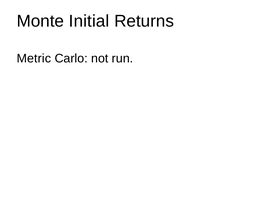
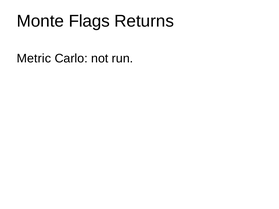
Initial: Initial -> Flags (89, 21)
